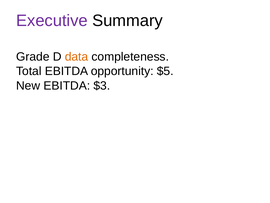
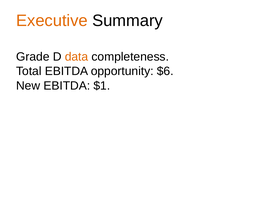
Executive colour: purple -> orange (52, 20)
$5: $5 -> $6 (165, 71)
$3: $3 -> $1 (102, 85)
